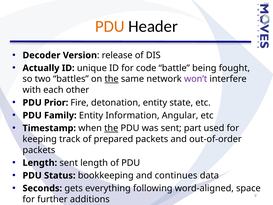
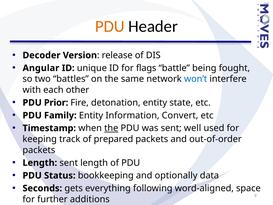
Actually: Actually -> Angular (41, 68)
code: code -> flags (146, 68)
the underline: present -> none (112, 79)
won’t colour: purple -> blue (196, 79)
Angular: Angular -> Convert (180, 115)
part: part -> well (193, 128)
continues: continues -> optionally (176, 175)
